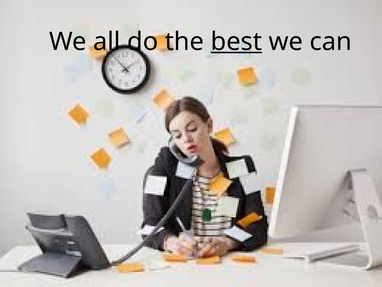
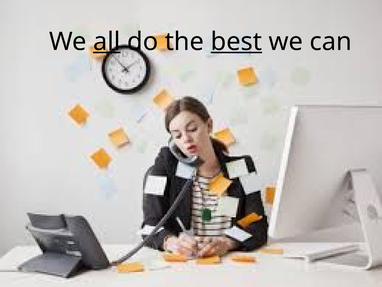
all underline: none -> present (107, 42)
